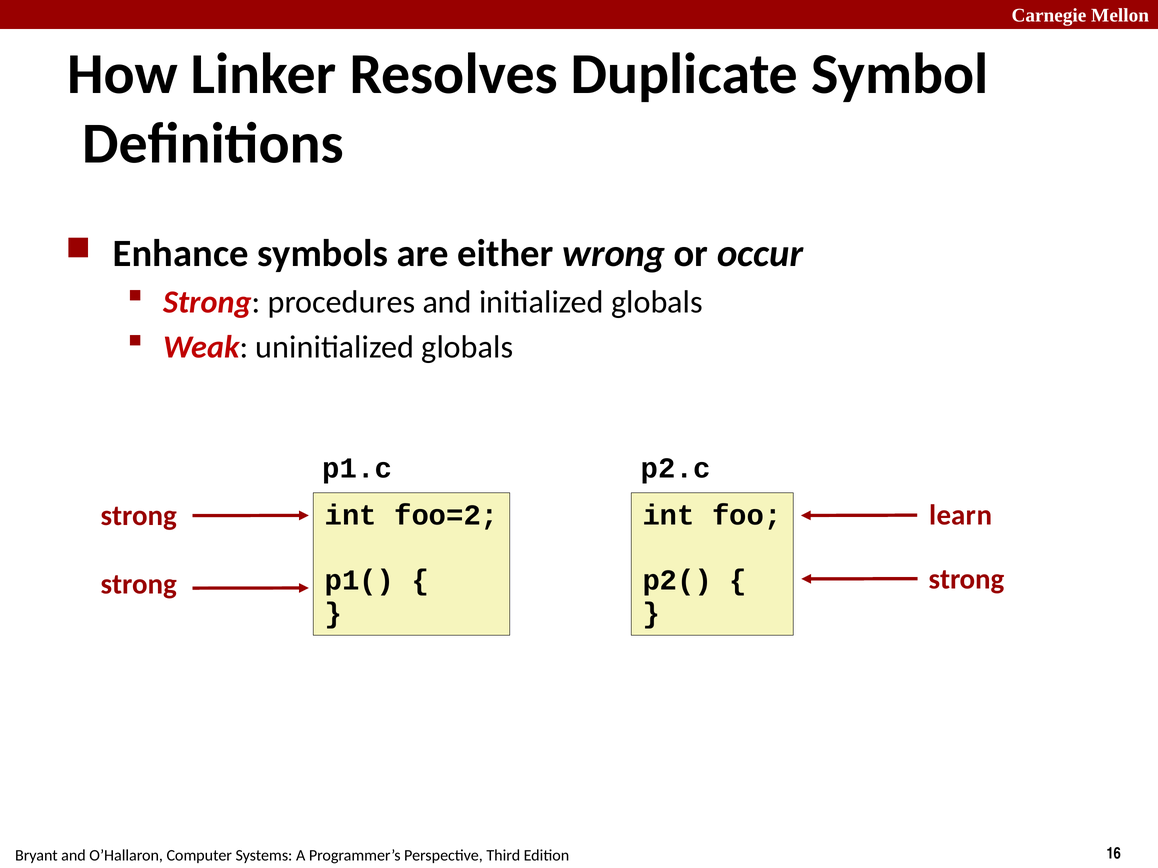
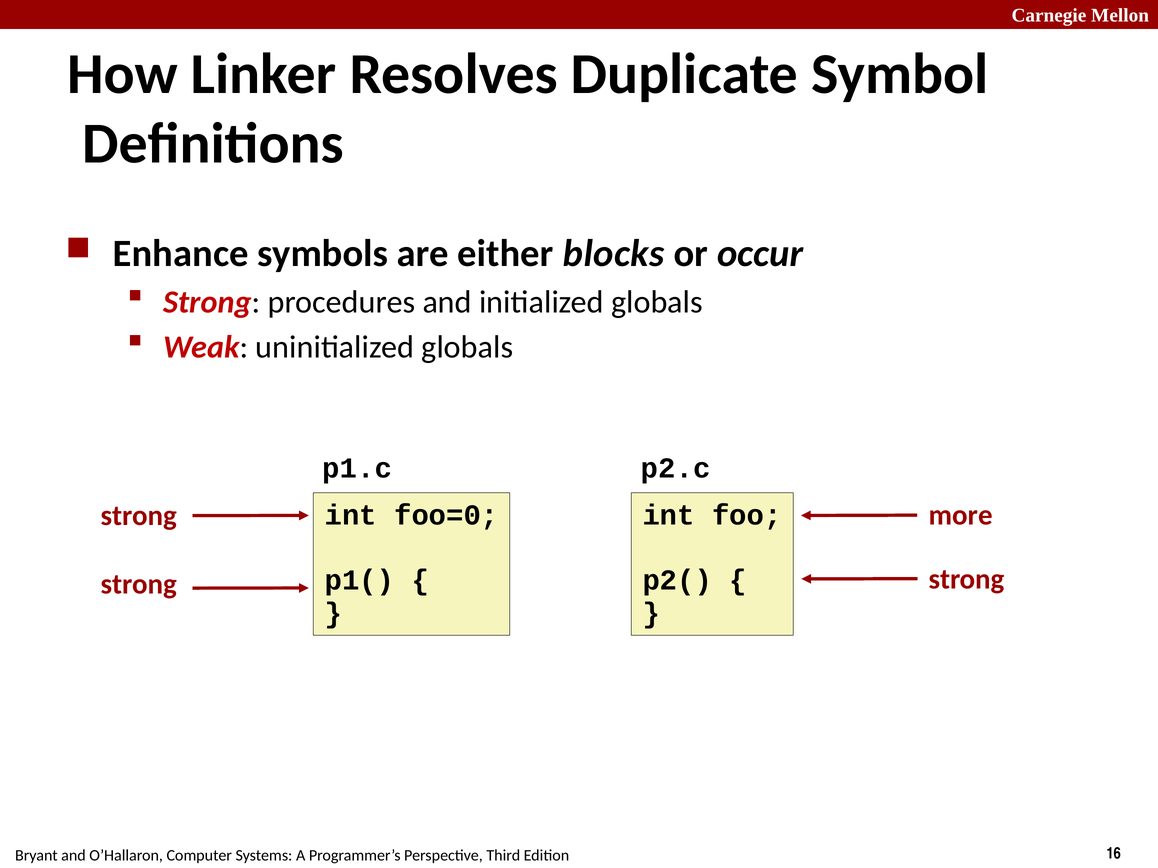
wrong: wrong -> blocks (614, 254)
learn: learn -> more (961, 515)
foo=2: foo=2 -> foo=0 (446, 515)
